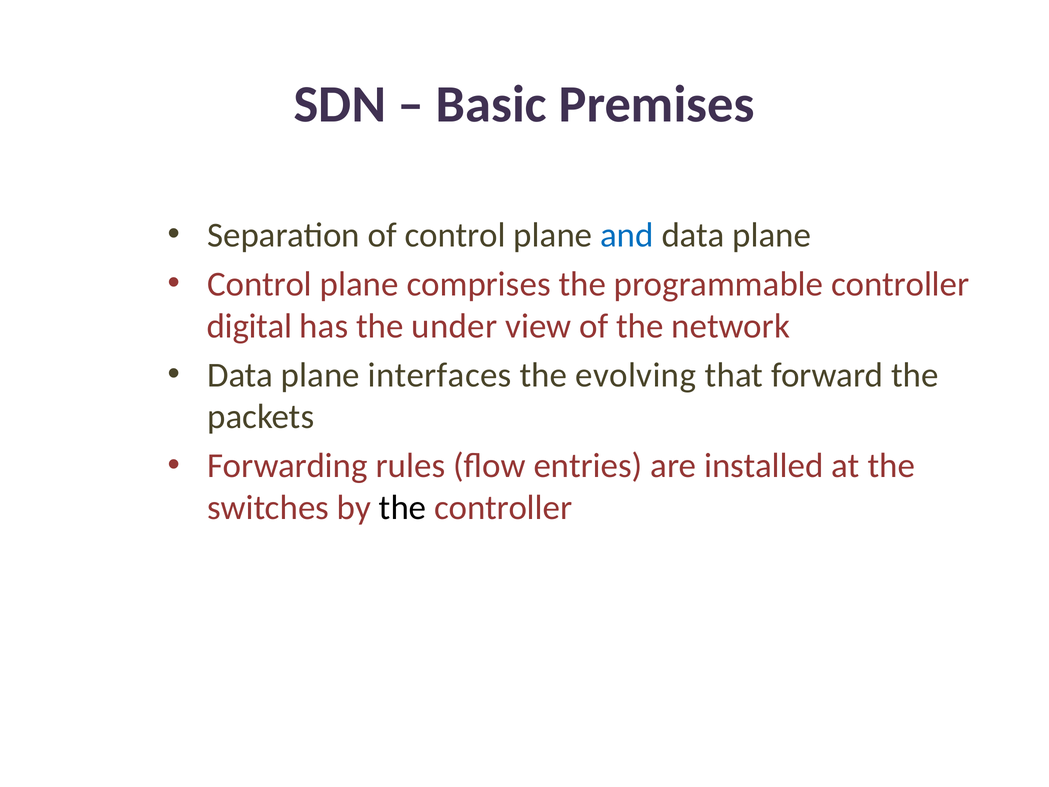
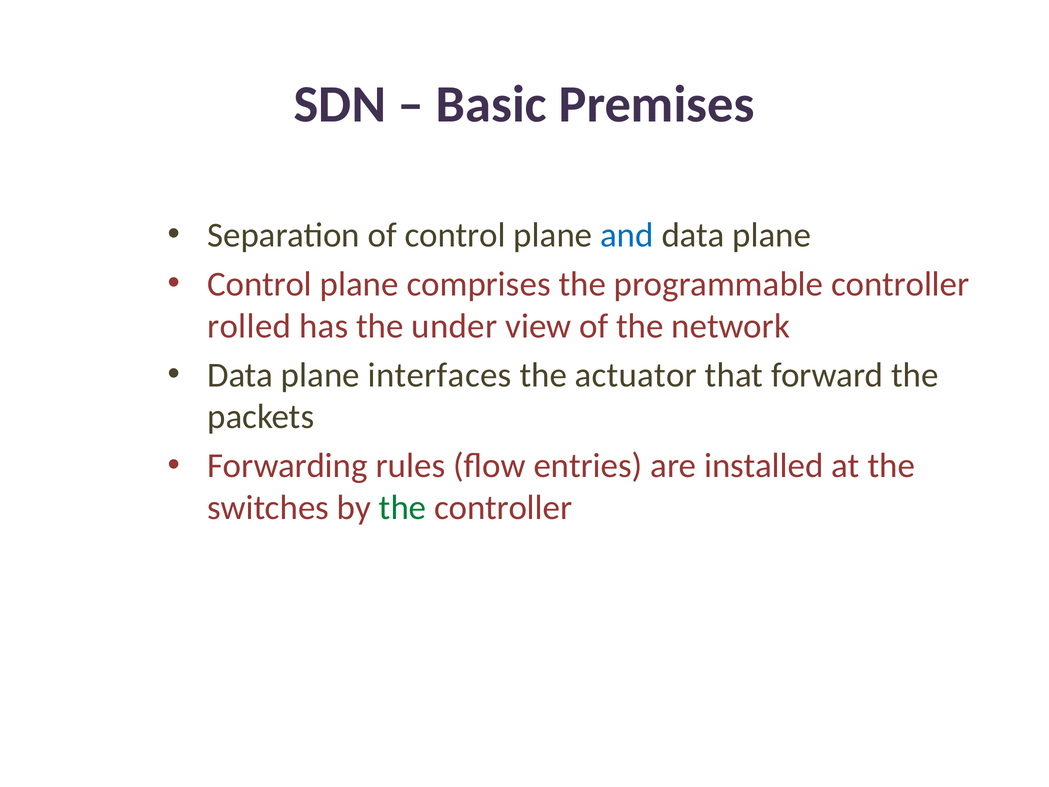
digital: digital -> rolled (249, 326)
evolving: evolving -> actuator (636, 375)
the colour: black -> green (403, 508)
